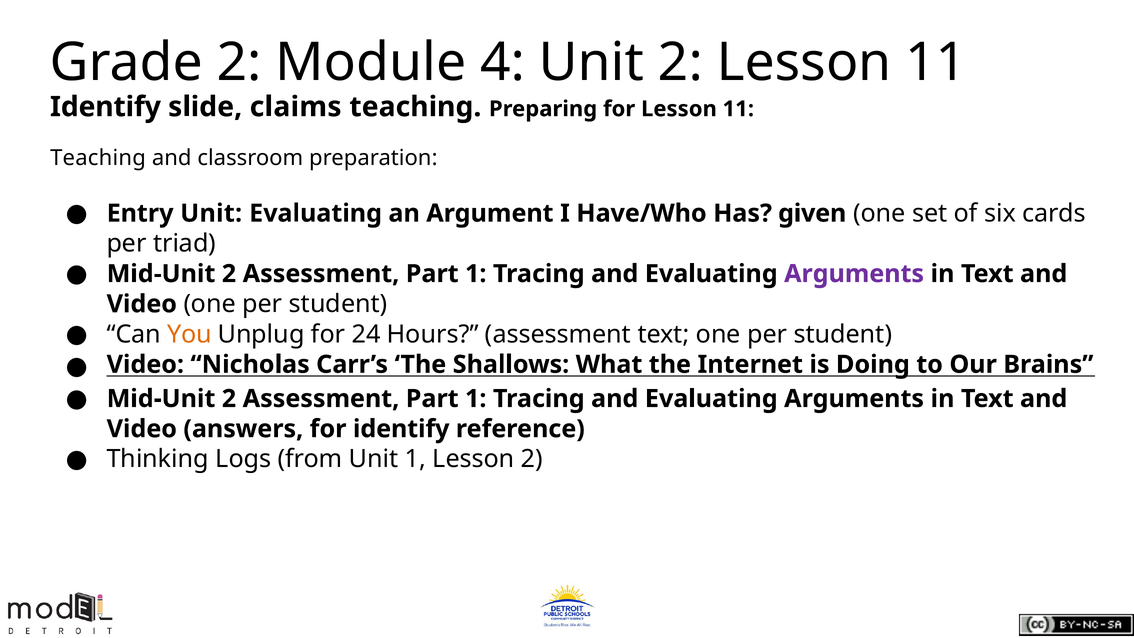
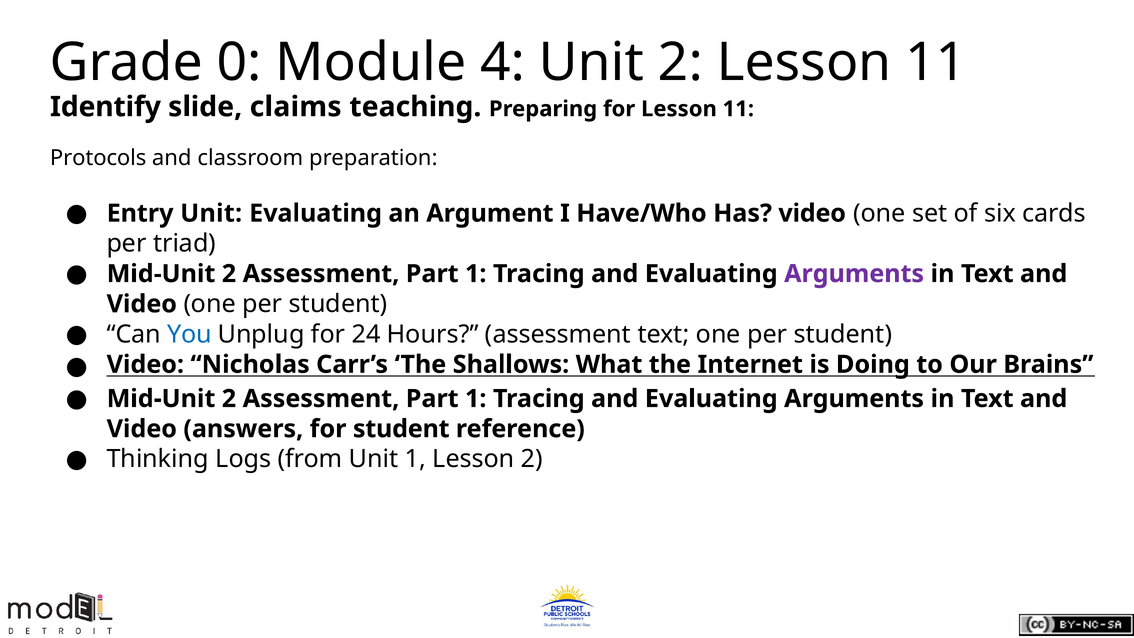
Grade 2: 2 -> 0 (239, 62)
Teaching: Teaching -> Protocols (98, 158)
Has given: given -> video (812, 213)
You colour: orange -> blue (189, 334)
for identify: identify -> student (401, 429)
